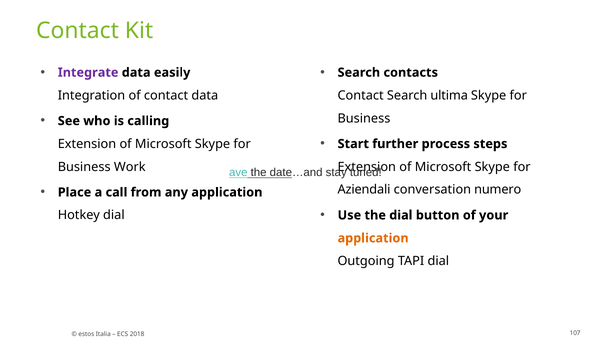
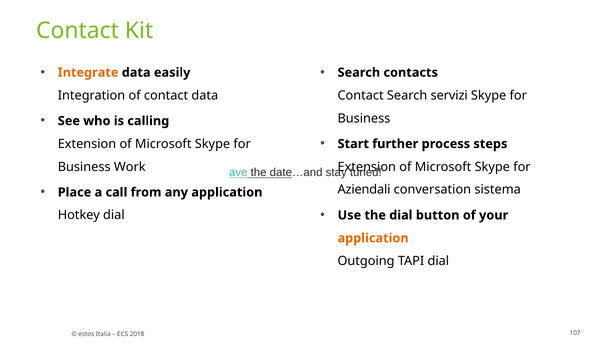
Integrate colour: purple -> orange (88, 72)
ultima: ultima -> servizi (449, 95)
numero: numero -> sistema (498, 190)
